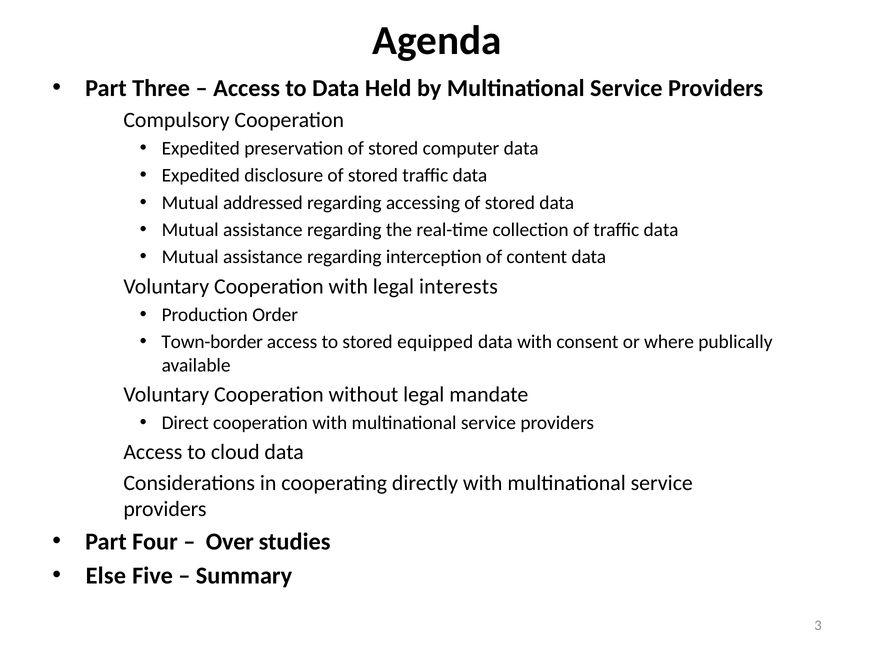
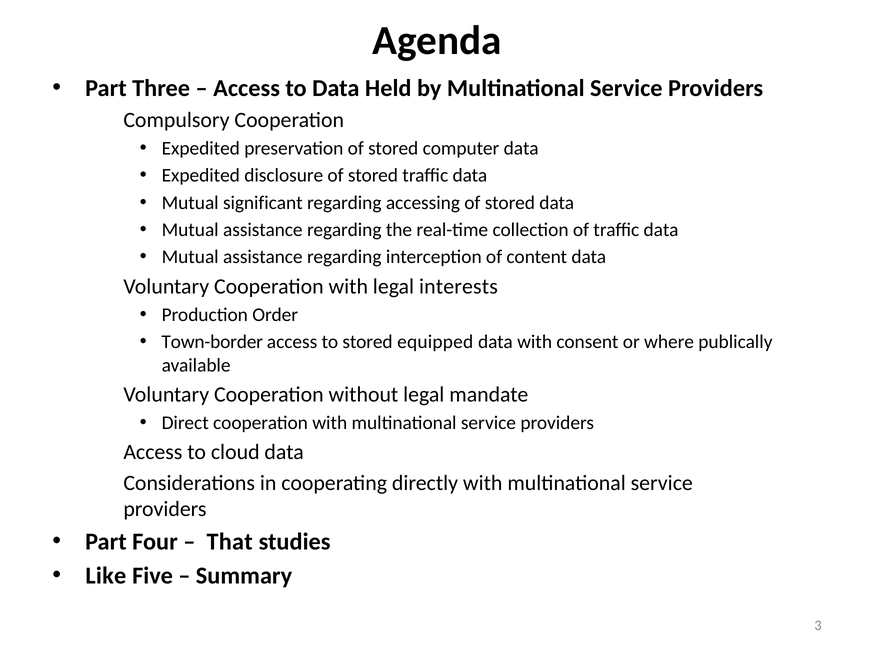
addressed: addressed -> significant (263, 203)
Over: Over -> That (230, 542)
Else: Else -> Like (106, 576)
